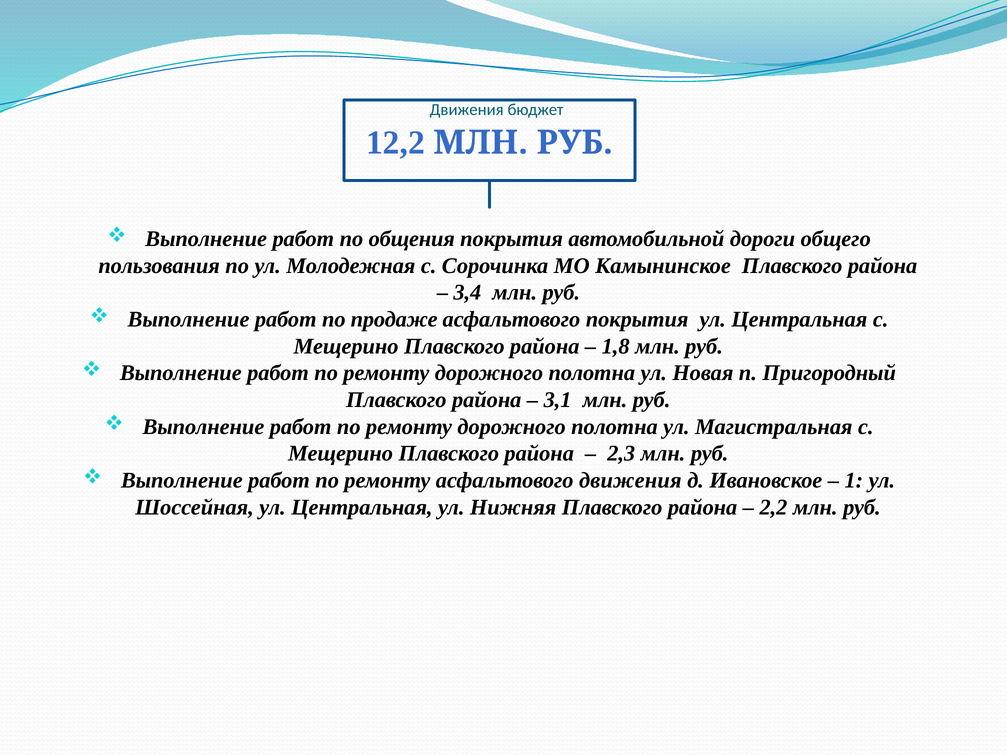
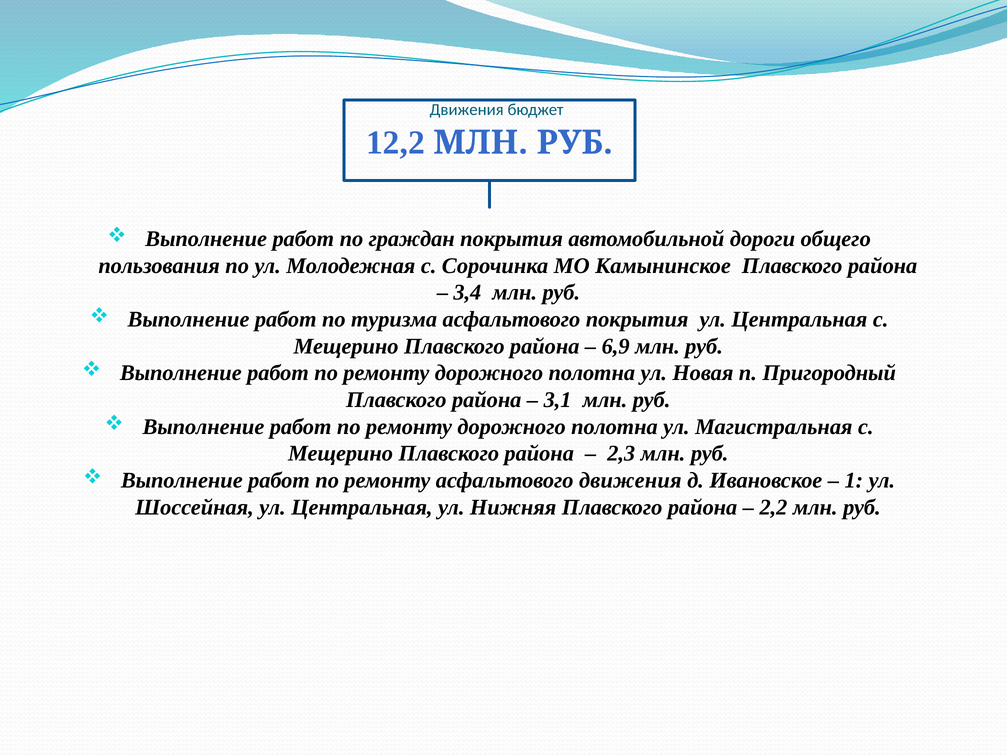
общения: общения -> граждан (412, 239)
продаже: продаже -> туризма (394, 319)
1,8: 1,8 -> 6,9 (616, 346)
